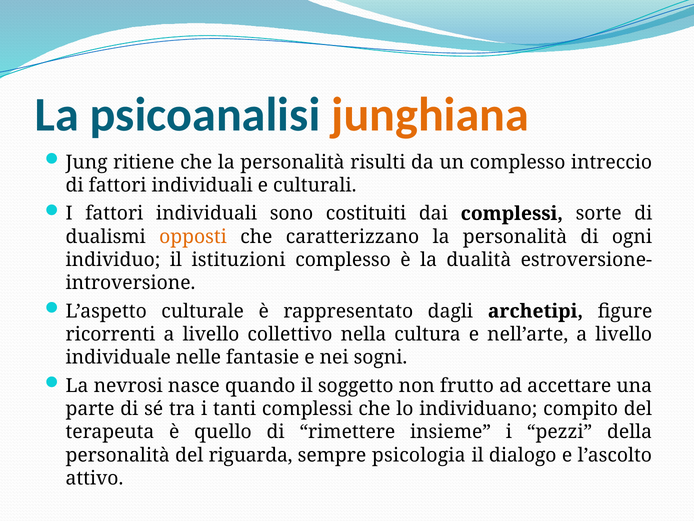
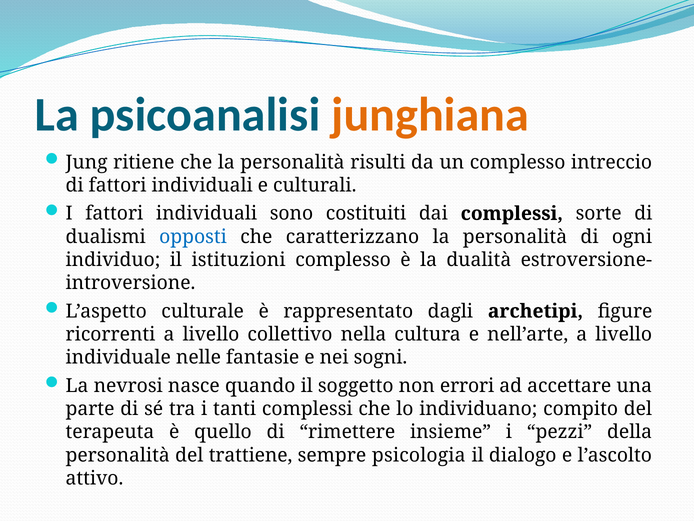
opposti colour: orange -> blue (193, 237)
frutto: frutto -> errori (467, 385)
riguarda: riguarda -> trattiene (251, 455)
